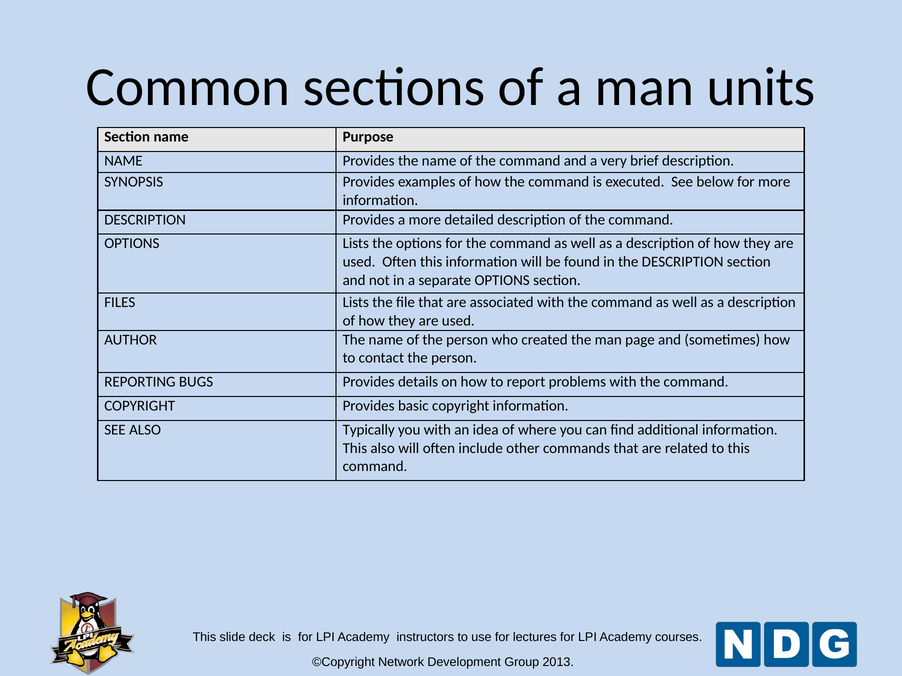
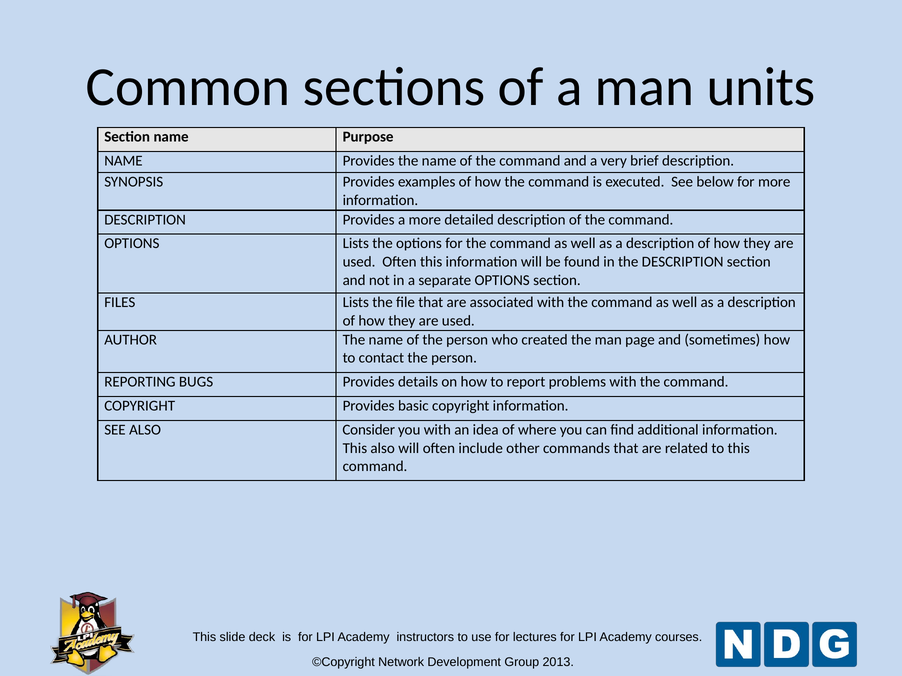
Typically: Typically -> Consider (369, 430)
